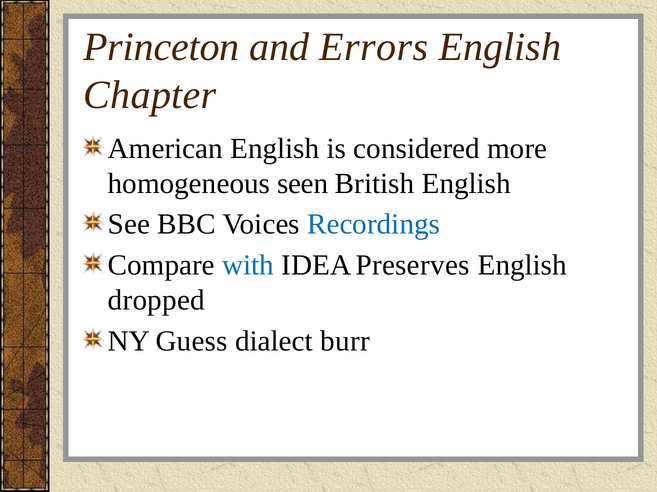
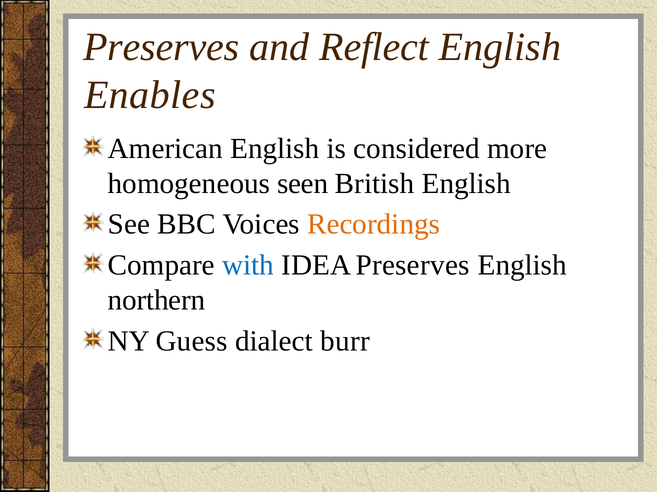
Princeton: Princeton -> Preserves (161, 47)
Errors: Errors -> Reflect (374, 47)
Chapter: Chapter -> Enables (150, 95)
Recordings colour: blue -> orange (374, 225)
dropped: dropped -> northern (157, 301)
